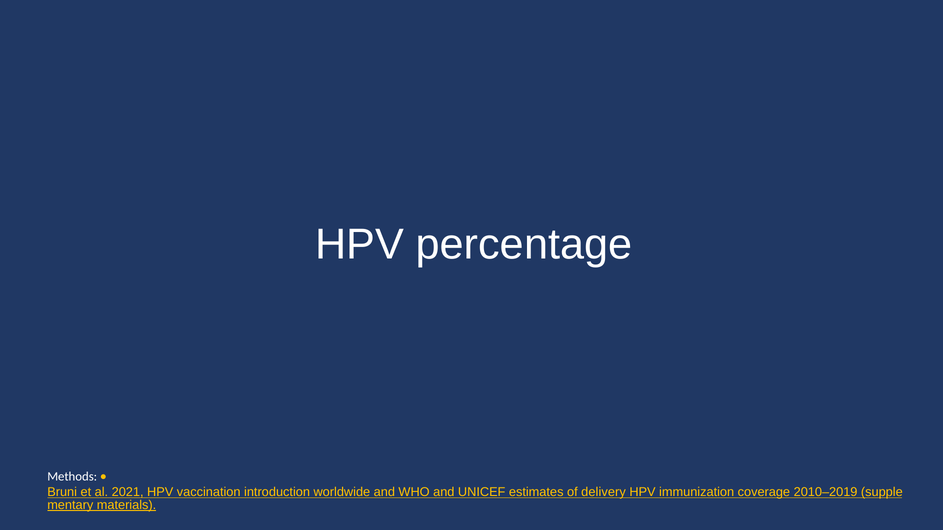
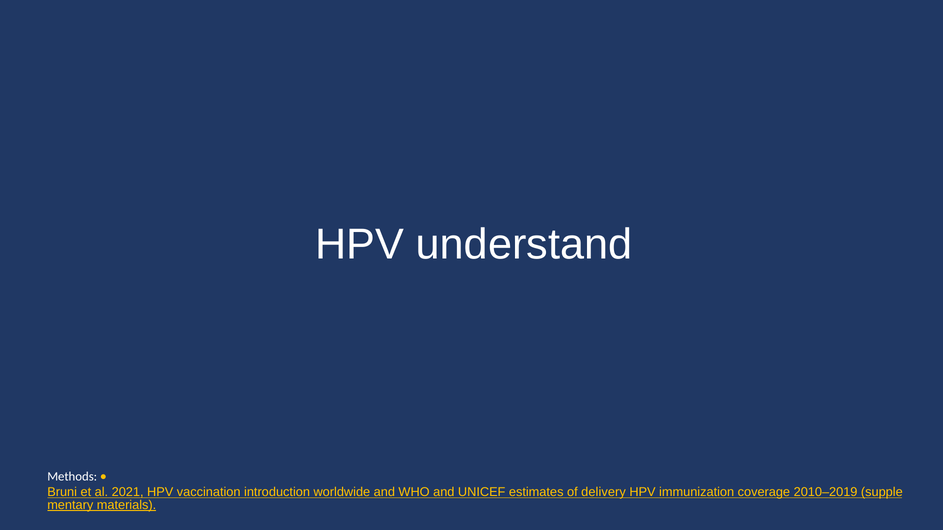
percentage: percentage -> understand (524, 245)
